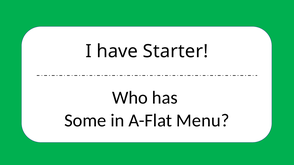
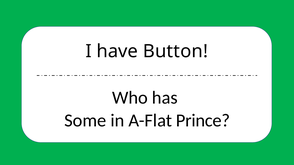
Starter: Starter -> Button (175, 51)
Menu: Menu -> Prince (203, 121)
